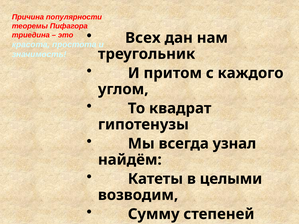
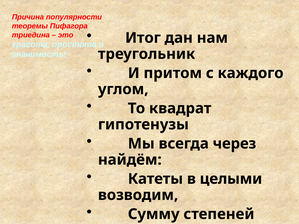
Всех: Всех -> Итог (143, 38)
узнал: узнал -> через (234, 144)
